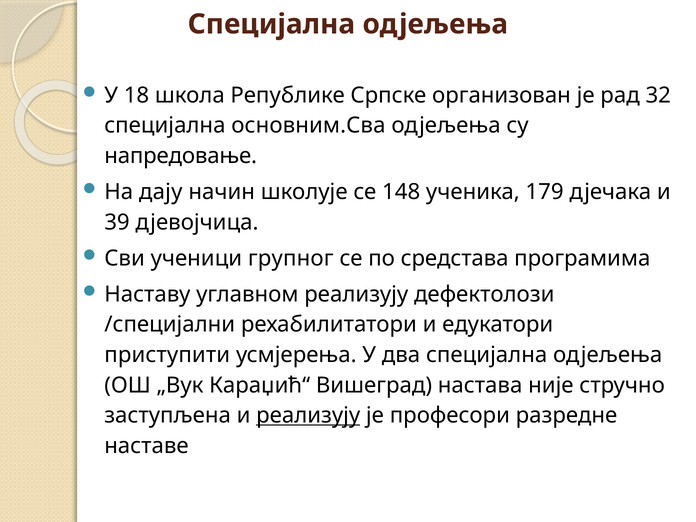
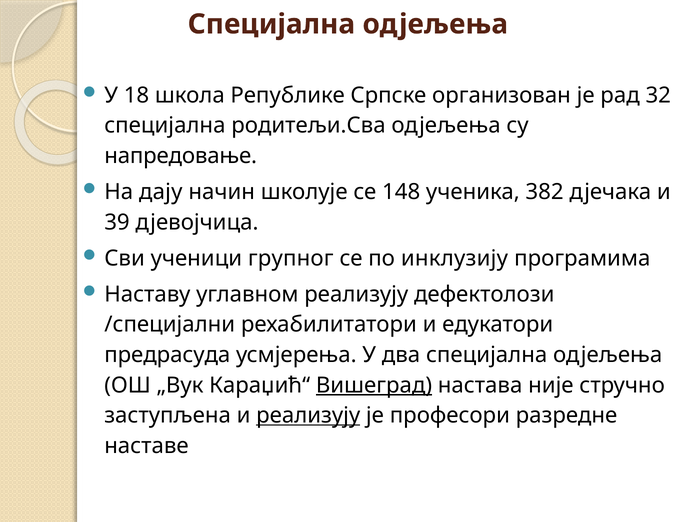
основним.Сва: основним.Сва -> родитељи.Сва (308, 126)
179: 179 -> 382 (545, 192)
средстава: средстава -> инклузију (454, 258)
приступити: приступити -> предрасуда (167, 355)
Вишеград underline: none -> present (374, 385)
